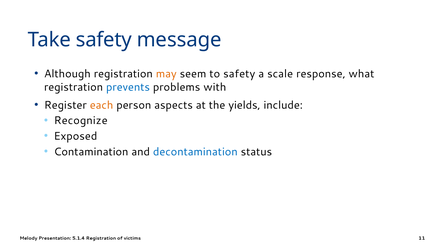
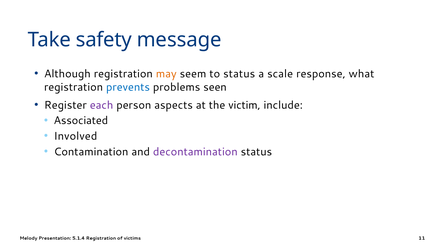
to safety: safety -> status (239, 74)
with: with -> seen (215, 87)
each colour: orange -> purple (102, 105)
yields: yields -> victim (244, 105)
Recognize: Recognize -> Associated (81, 120)
Exposed: Exposed -> Involved (75, 136)
decontamination colour: blue -> purple (195, 152)
